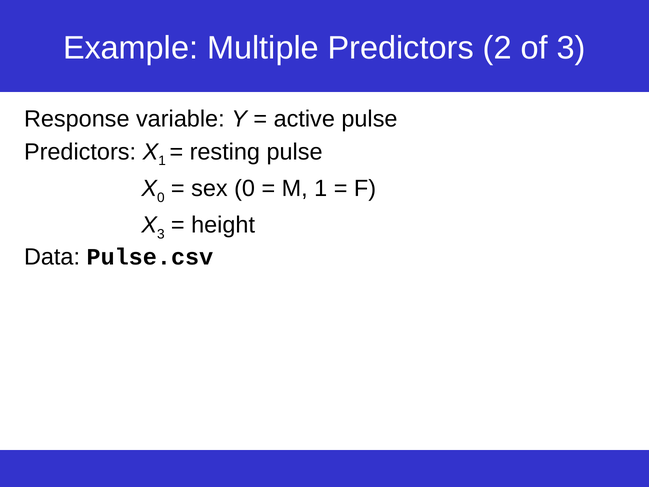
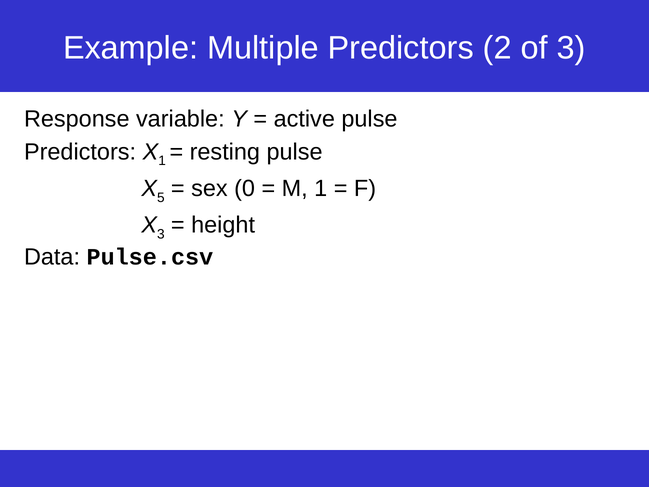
0: 0 -> 5 (161, 197)
